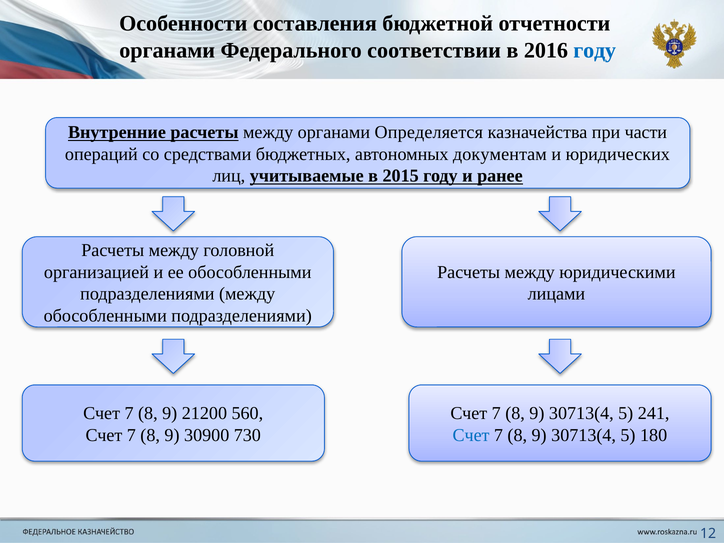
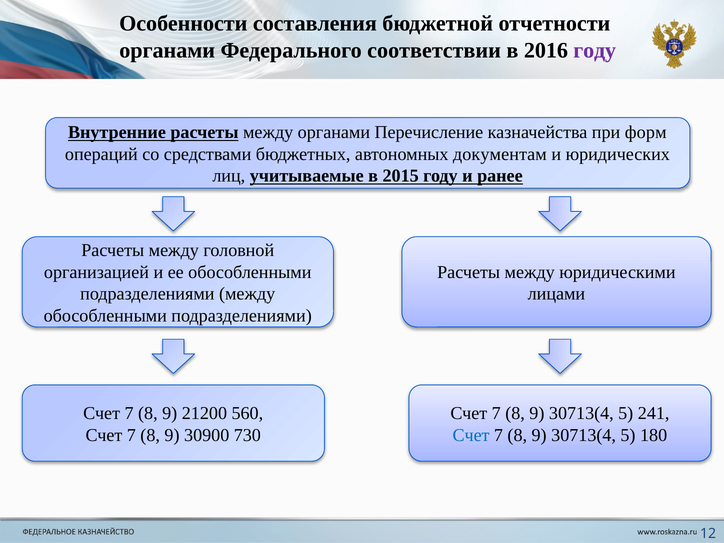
году colour: blue -> purple (595, 50)
Определяется: Определяется -> Перечисление (429, 132)
части: части -> форм (646, 132)
